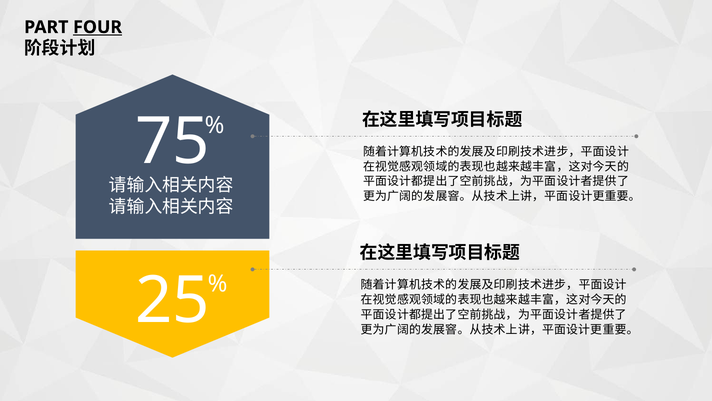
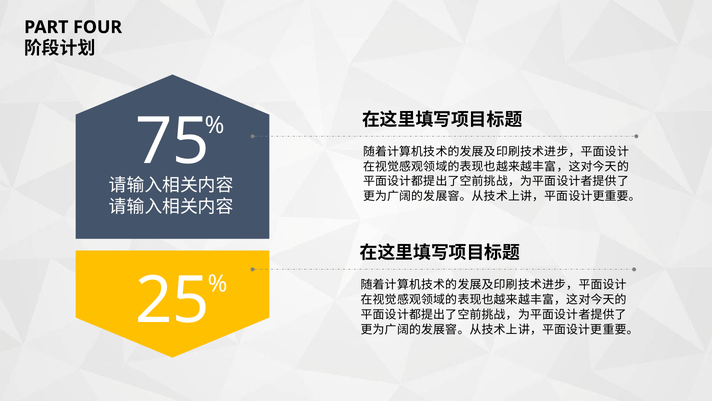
FOUR underline: present -> none (98, 27)
